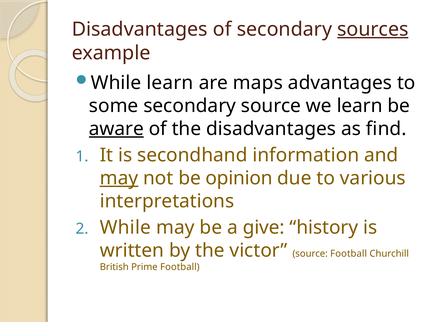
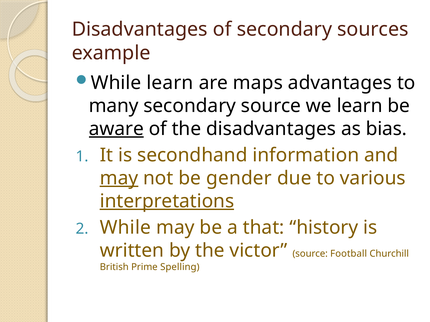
sources underline: present -> none (373, 29)
some: some -> many (114, 106)
find: find -> bias (386, 129)
opinion: opinion -> gender (239, 178)
interpretations underline: none -> present (167, 201)
give: give -> that (264, 228)
Prime Football: Football -> Spelling (180, 267)
